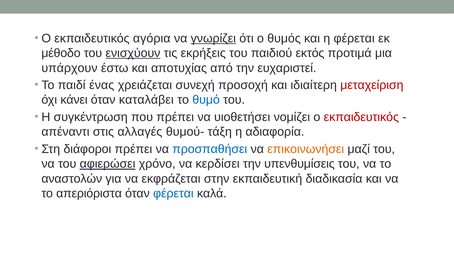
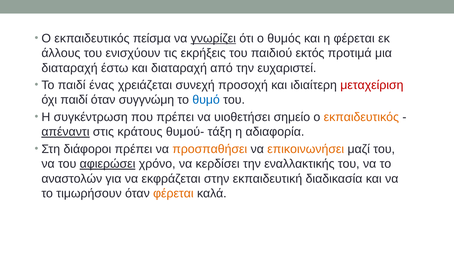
αγόρια: αγόρια -> πείσμα (152, 38)
μέθοδο: μέθοδο -> άλλους (61, 53)
ενισχύουν underline: present -> none (133, 53)
υπάρχουν: υπάρχουν -> διαταραχή (70, 68)
και αποτυχίας: αποτυχίας -> διαταραχή (179, 68)
όχι κάνει: κάνει -> παιδί (74, 100)
καταλάβει: καταλάβει -> συγγνώμη (146, 100)
νομίζει: νομίζει -> σημείο (292, 117)
εκπαιδευτικός colour: red -> orange (361, 117)
απέναντι underline: none -> present (65, 132)
αλλαγές: αλλαγές -> κράτους (140, 132)
προσπαθήσει colour: blue -> orange (210, 149)
υπενθυμίσεις: υπενθυμίσεις -> εναλλακτικής (299, 164)
απεριόριστα: απεριόριστα -> τιμωρήσουν (89, 194)
φέρεται colour: blue -> orange (173, 194)
